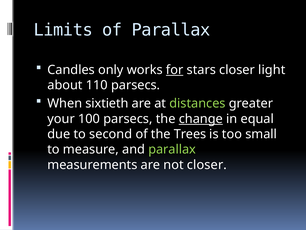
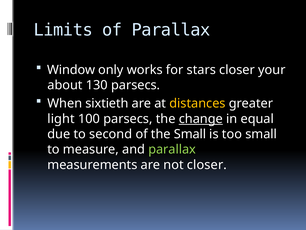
Candles: Candles -> Window (71, 70)
for underline: present -> none (175, 70)
light: light -> your (272, 70)
110: 110 -> 130 (97, 85)
distances colour: light green -> yellow (197, 103)
your: your -> light (61, 119)
the Trees: Trees -> Small (190, 134)
